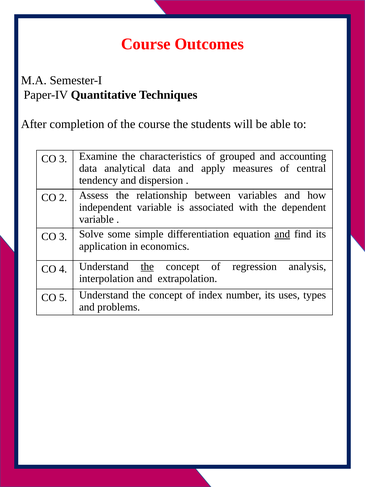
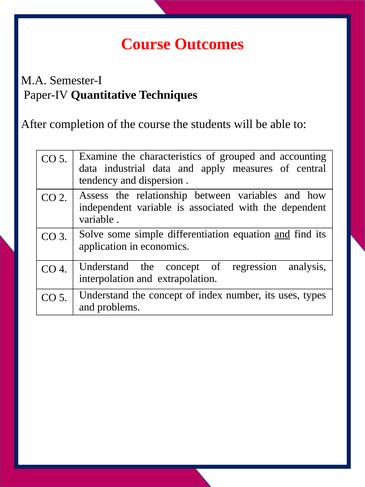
3: 3 -> 5 (63, 159)
analytical: analytical -> industrial (125, 168)
the underline: present -> none (147, 266)
